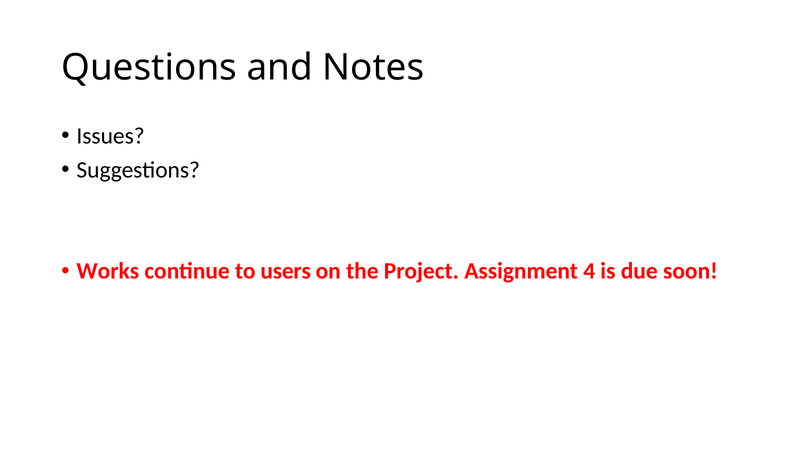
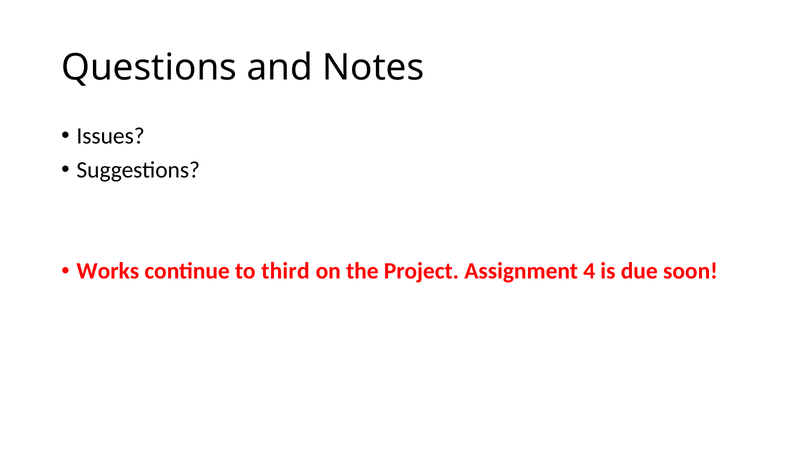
users: users -> third (285, 271)
